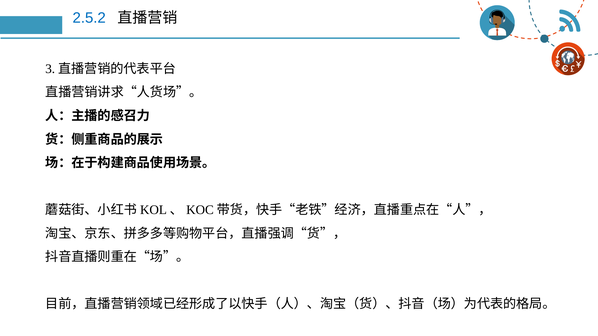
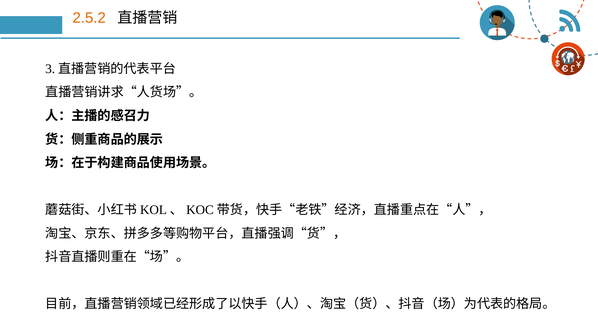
2.5.2 colour: blue -> orange (89, 18)
